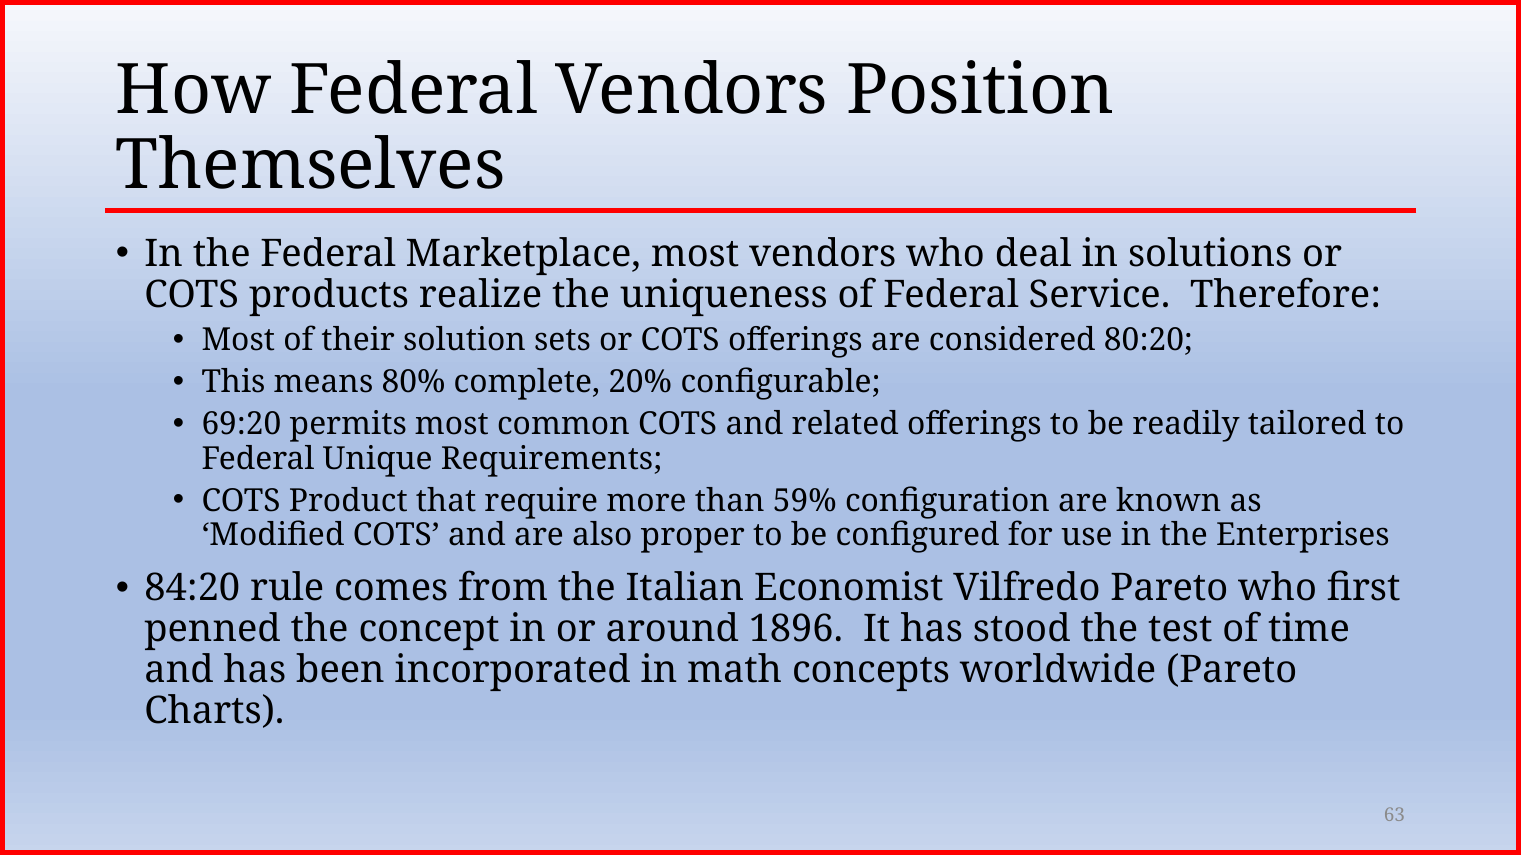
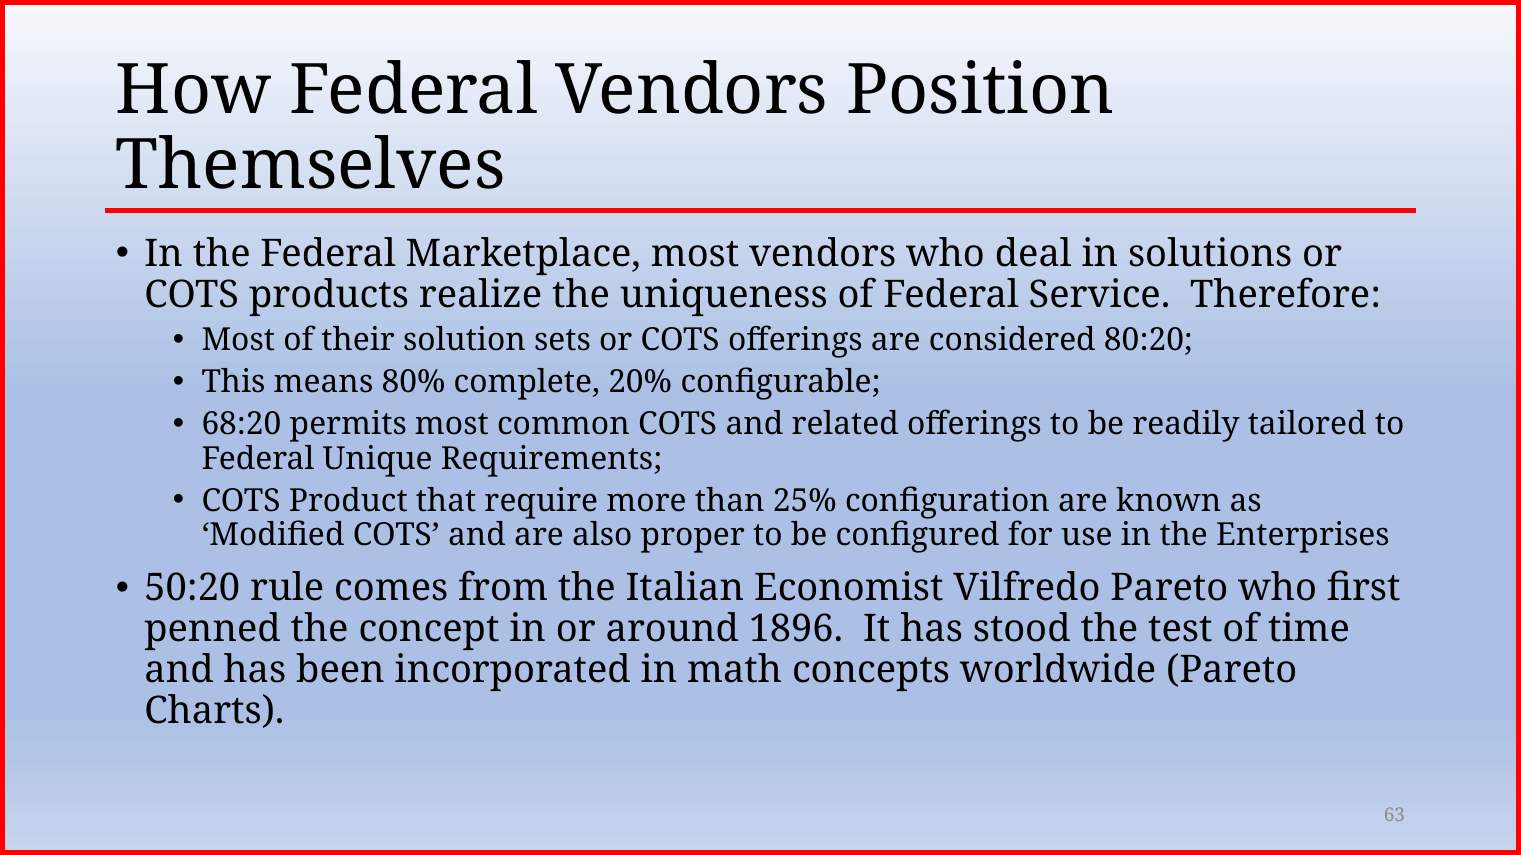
69:20: 69:20 -> 68:20 (241, 425)
59%: 59% -> 25% (805, 501)
84:20: 84:20 -> 50:20 (192, 589)
